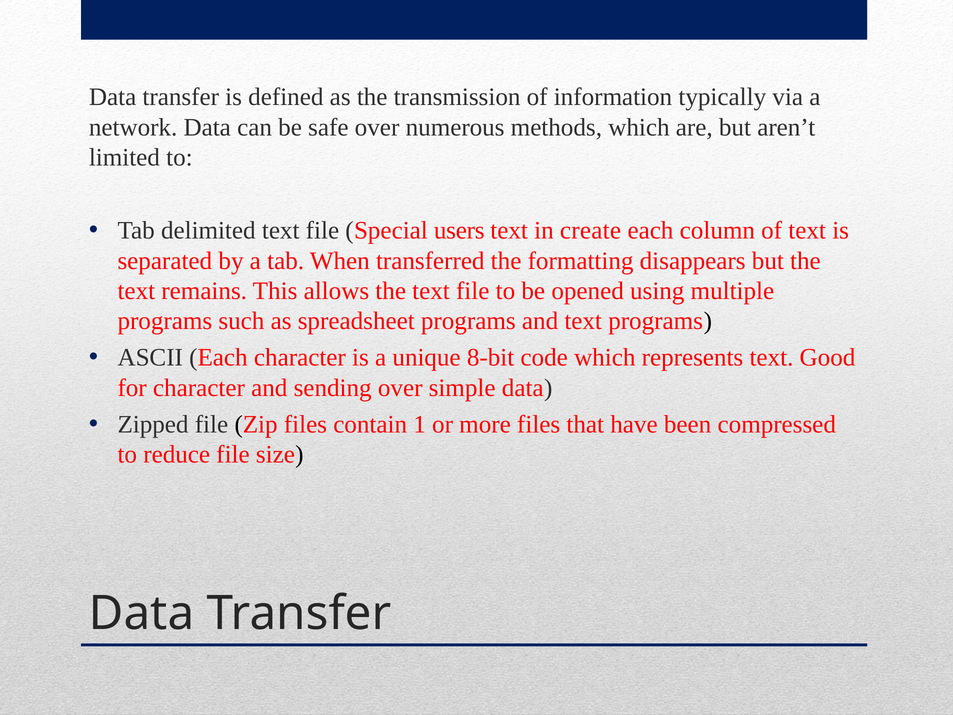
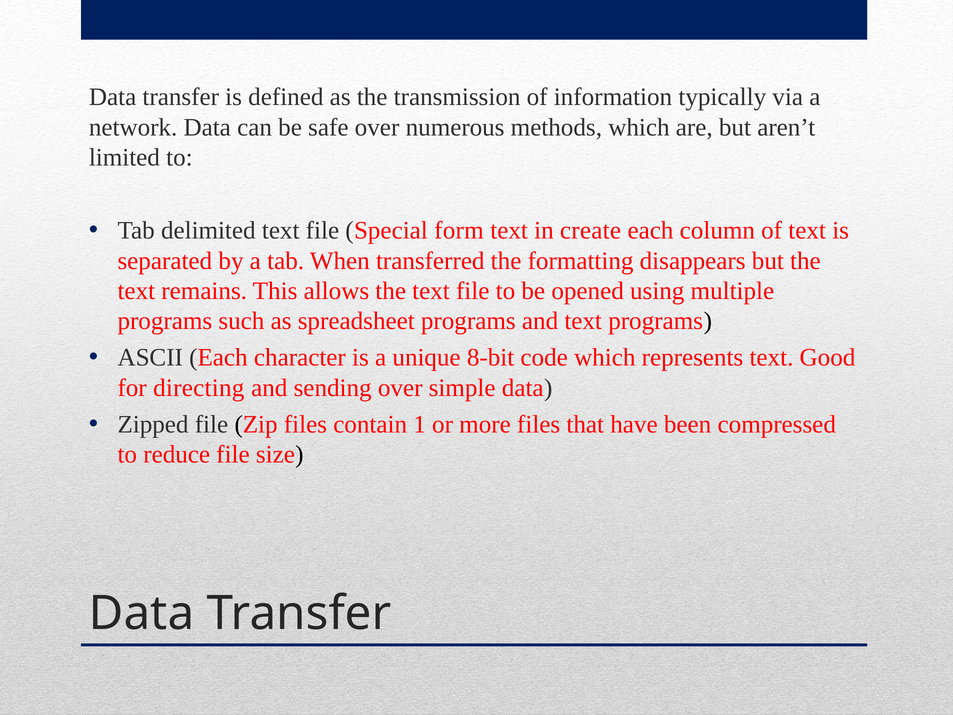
users: users -> form (459, 230)
for character: character -> directing (199, 388)
